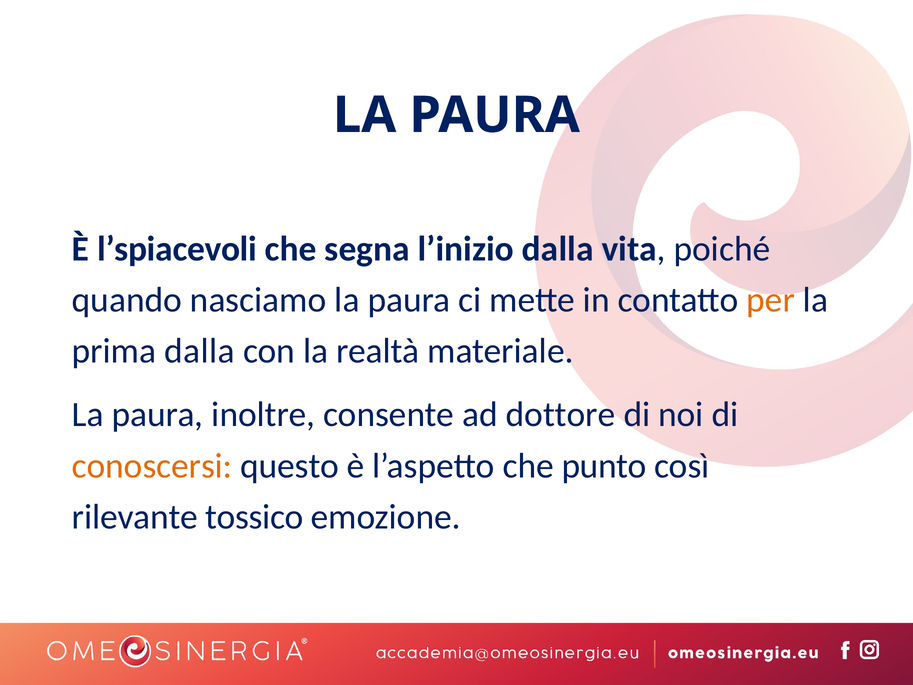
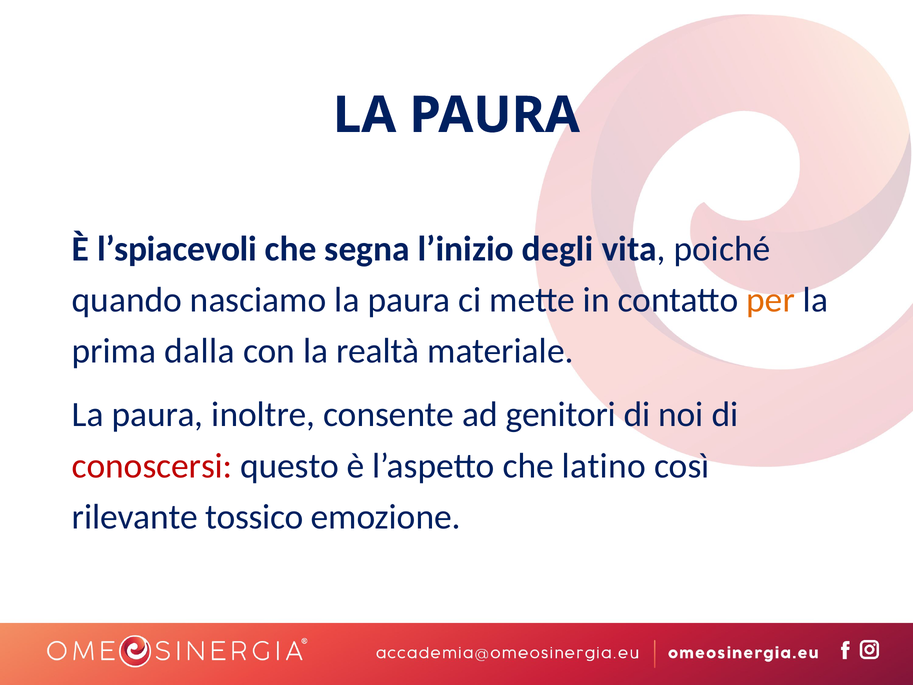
l’inizio dalla: dalla -> degli (558, 249)
dottore: dottore -> genitori (561, 415)
conoscersi colour: orange -> red (152, 466)
punto: punto -> latino (604, 466)
